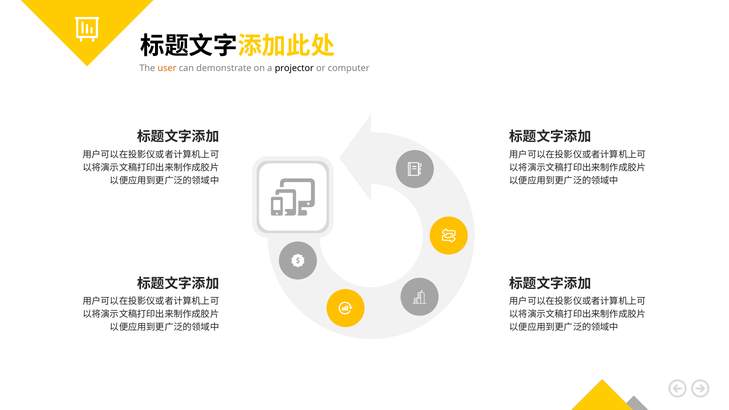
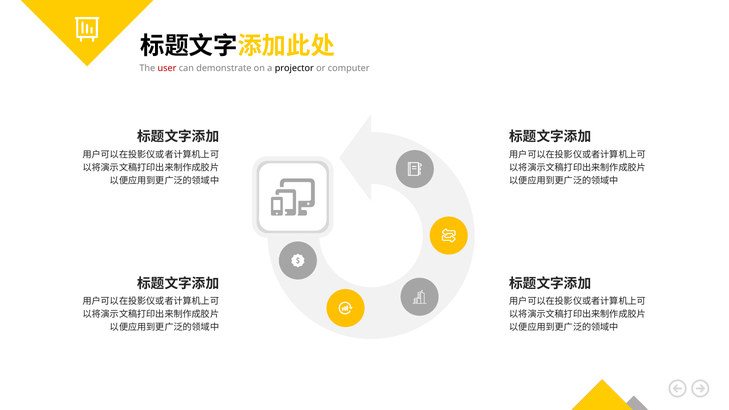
user colour: orange -> red (167, 68)
